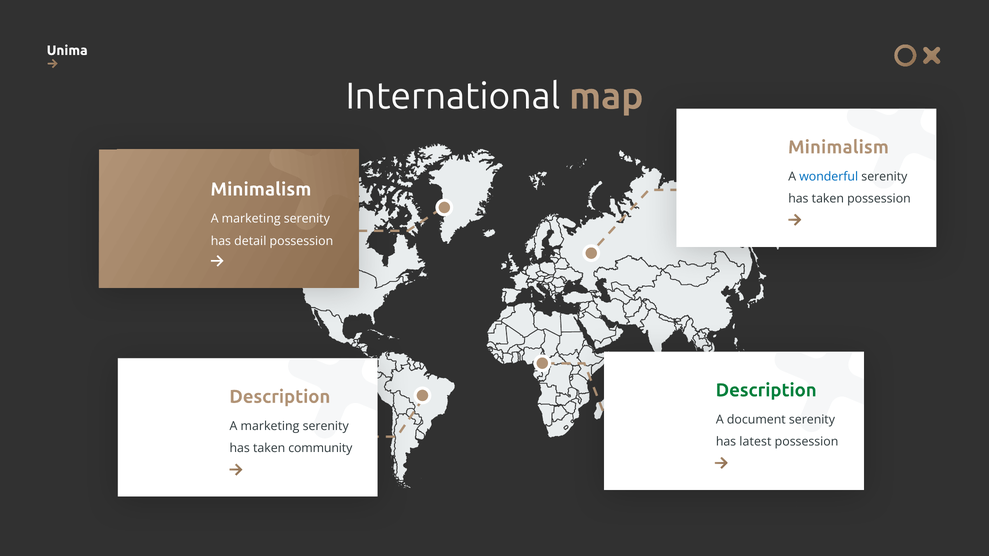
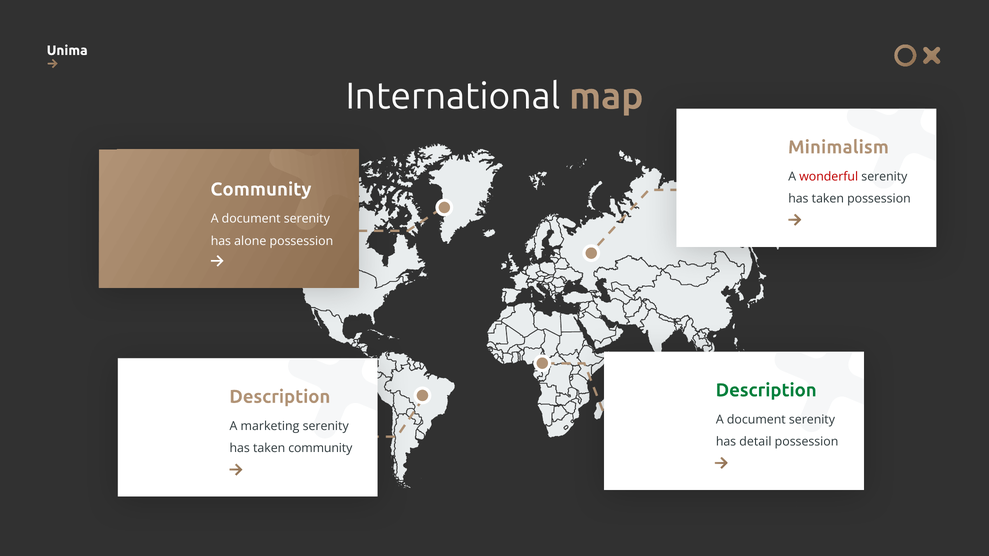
wonderful colour: blue -> red (829, 177)
Minimalism: Minimalism -> Community (261, 189)
marketing: marketing -> document (251, 219)
detail: detail -> alone (250, 241)
latest: latest -> detail (755, 442)
